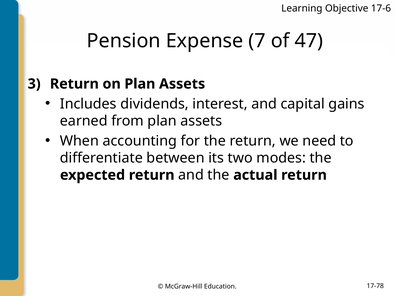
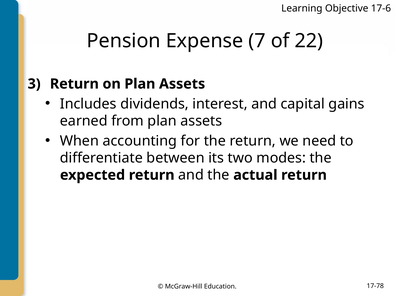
47: 47 -> 22 (309, 41)
